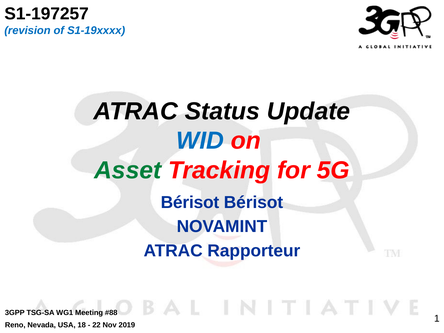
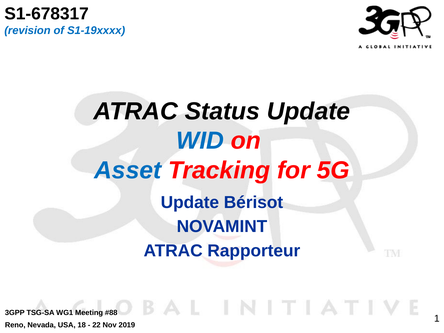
S1-197257: S1-197257 -> S1-678317 (47, 14)
Asset colour: green -> blue (128, 170)
Bérisot: Bérisot -> Update (190, 202)
